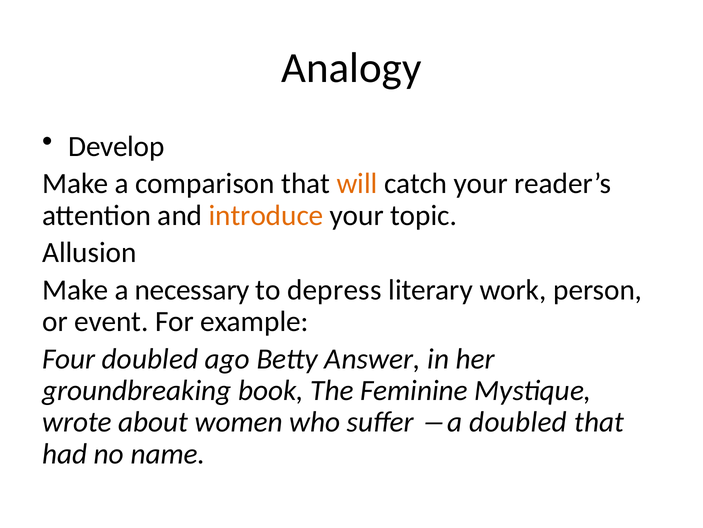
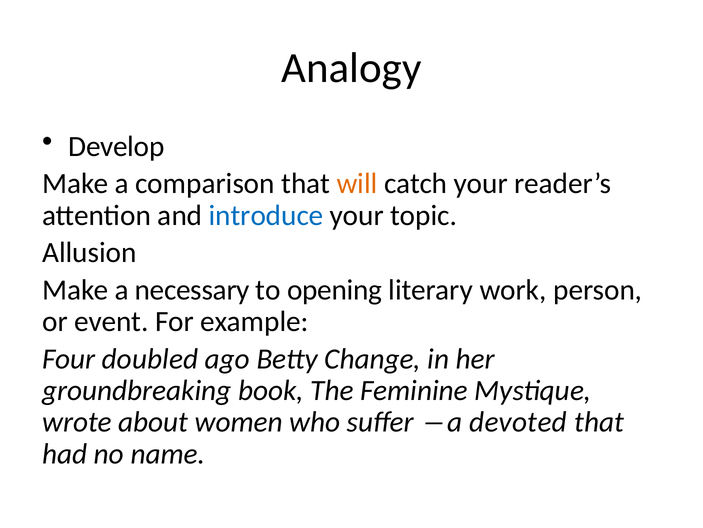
introduce colour: orange -> blue (266, 215)
depress: depress -> opening (335, 290)
Answer: Answer -> Change (373, 358)
―a doubled: doubled -> devoted (518, 422)
